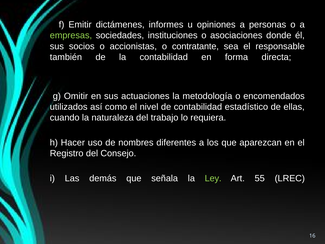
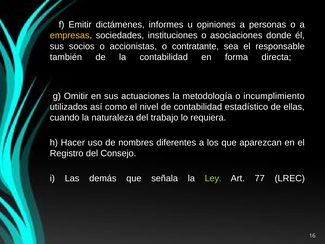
empresas colour: light green -> yellow (71, 35)
encomendados: encomendados -> incumplimiento (274, 96)
55: 55 -> 77 (260, 178)
